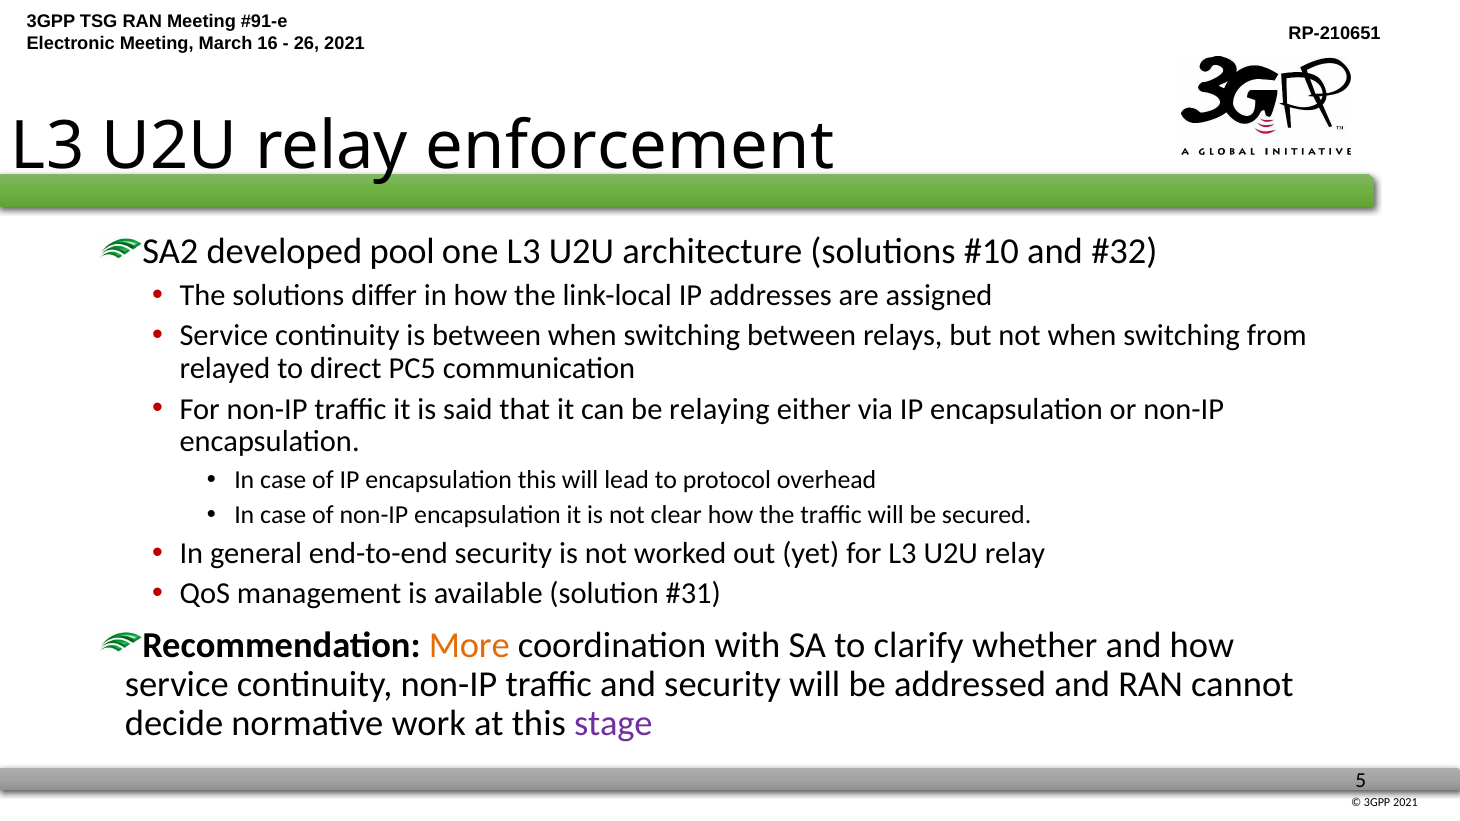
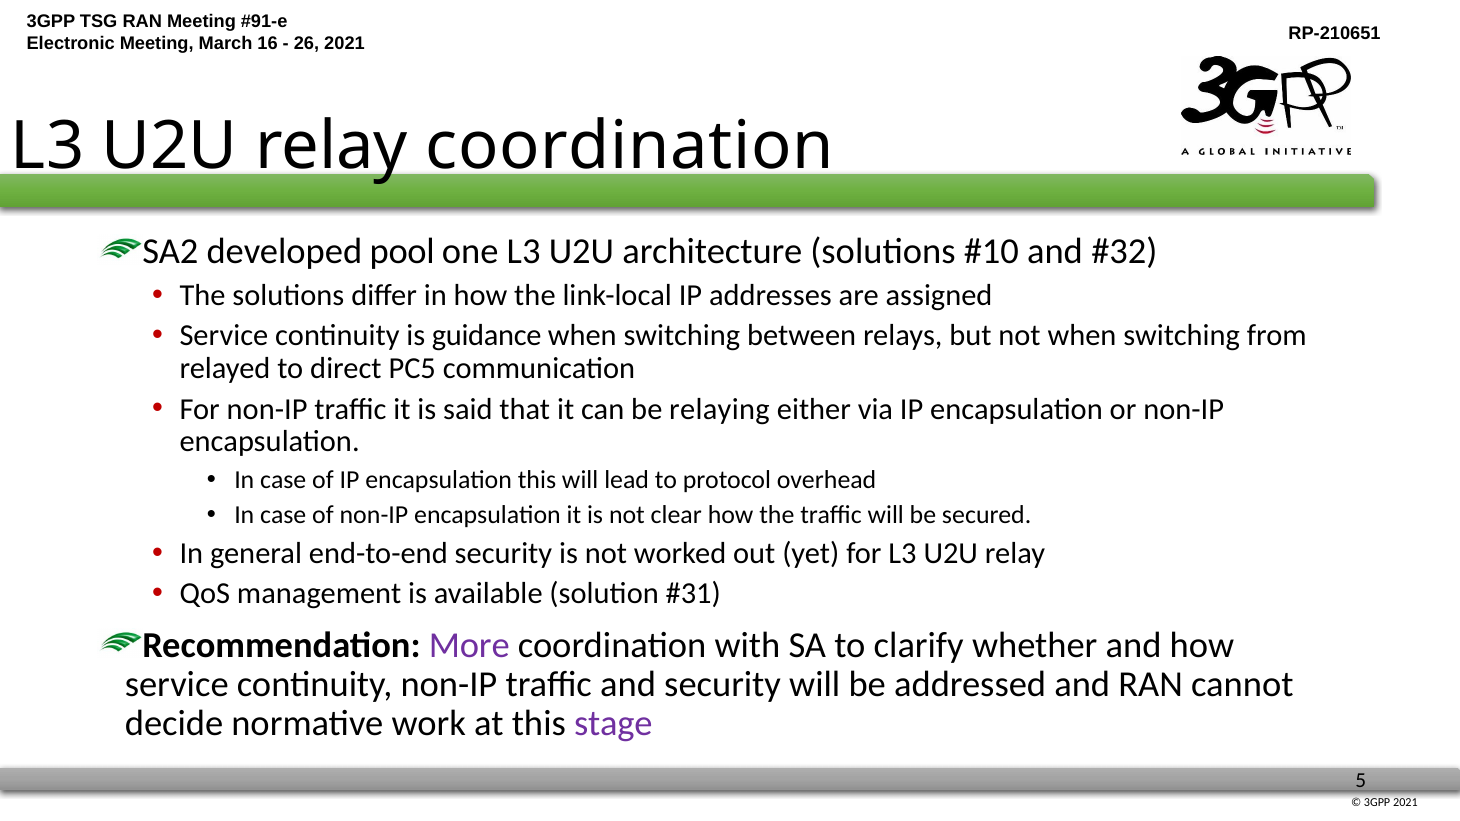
relay enforcement: enforcement -> coordination (630, 147)
is between: between -> guidance (487, 336)
More colour: orange -> purple (469, 645)
